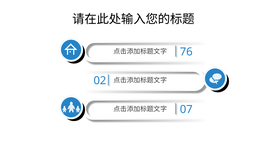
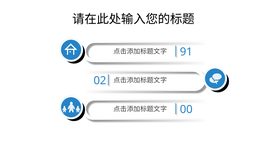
76: 76 -> 91 (186, 52)
07: 07 -> 00 (186, 109)
